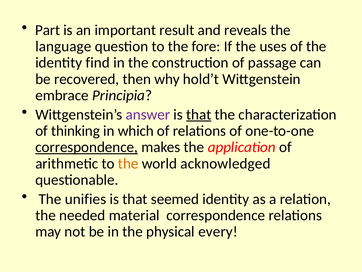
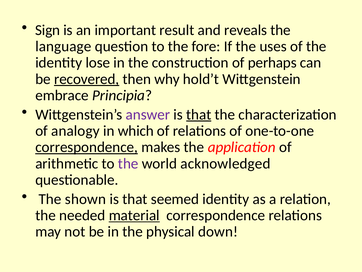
Part: Part -> Sign (48, 30)
find: find -> lose (98, 63)
passage: passage -> perhaps (272, 63)
recovered underline: none -> present (87, 79)
thinking: thinking -> analogy (75, 131)
the colour: orange -> purple (128, 163)
unifies: unifies -> shown (85, 199)
material underline: none -> present (134, 215)
every: every -> down (218, 231)
